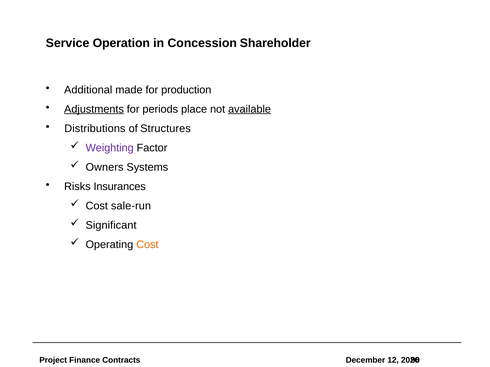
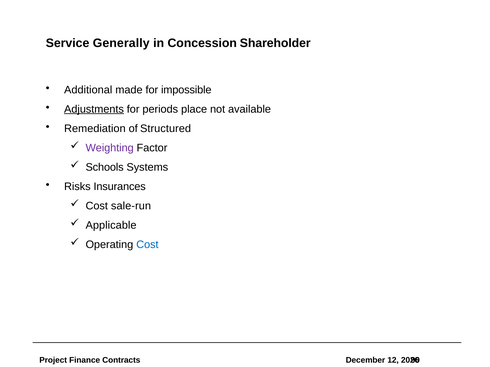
Operation: Operation -> Generally (121, 43)
production: production -> impossible (186, 90)
available underline: present -> none (250, 109)
Distributions: Distributions -> Remediation (95, 129)
Structures: Structures -> Structured (166, 129)
Owners: Owners -> Schools (105, 167)
Significant: Significant -> Applicable (111, 226)
Cost colour: orange -> blue (147, 245)
